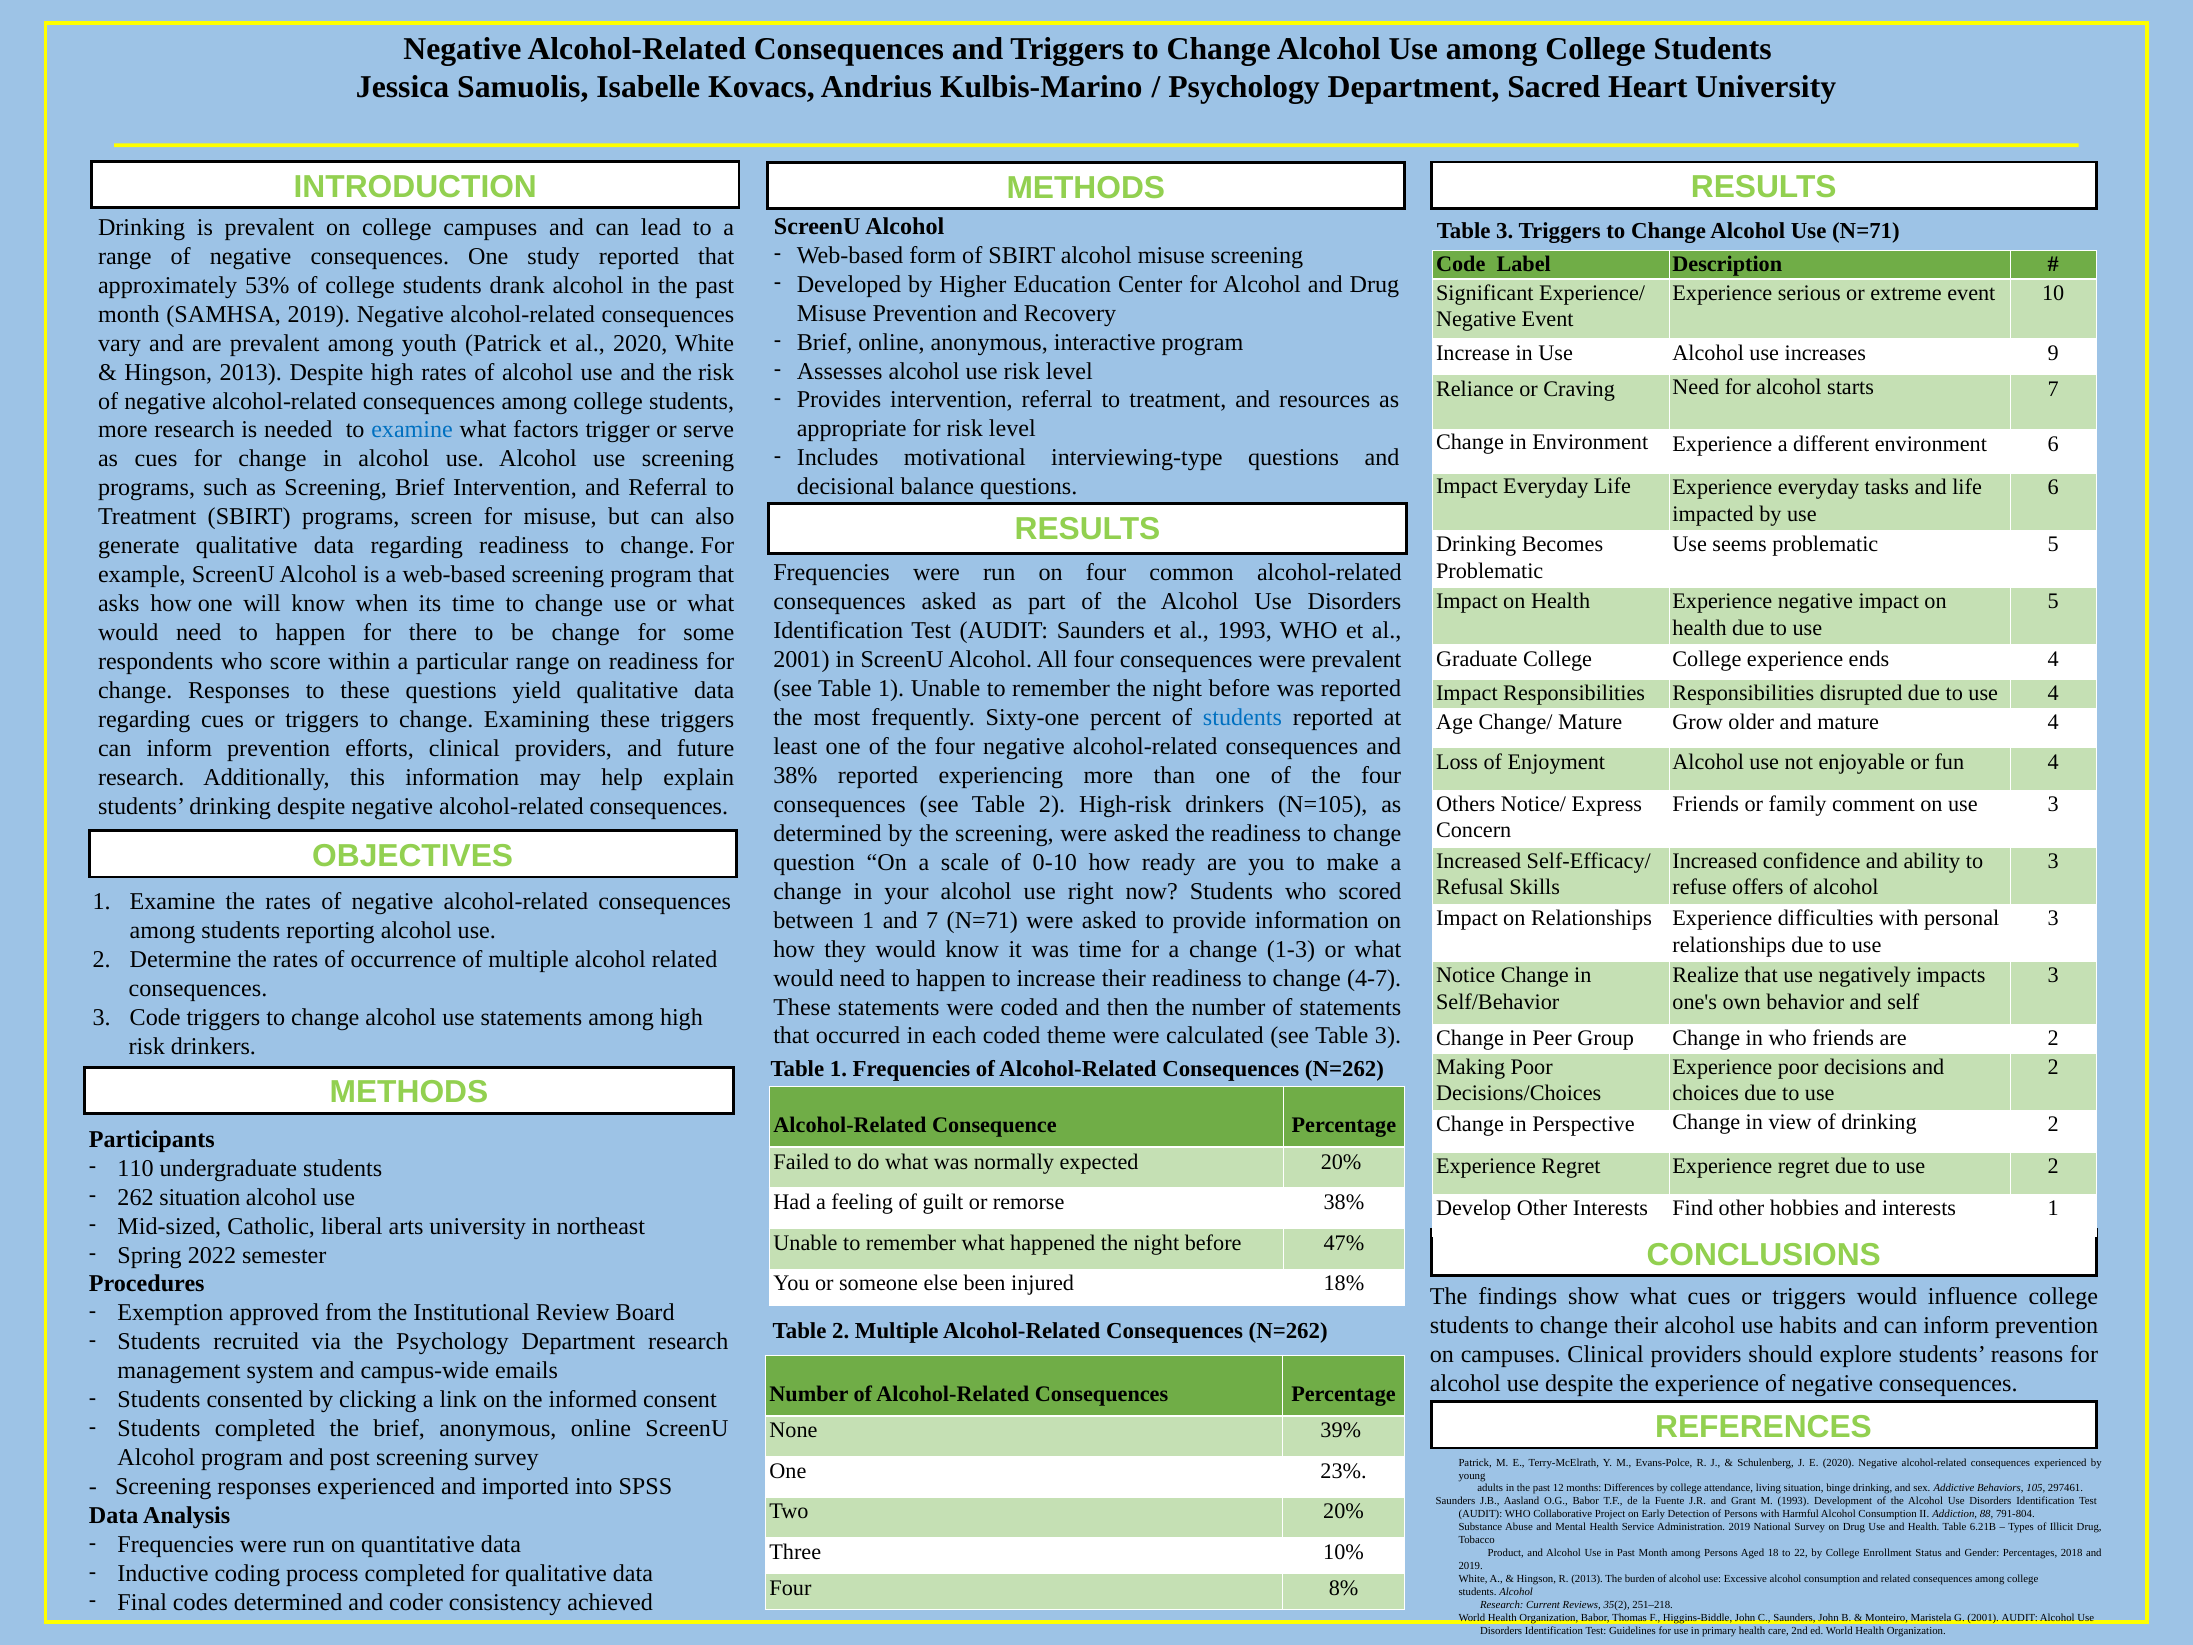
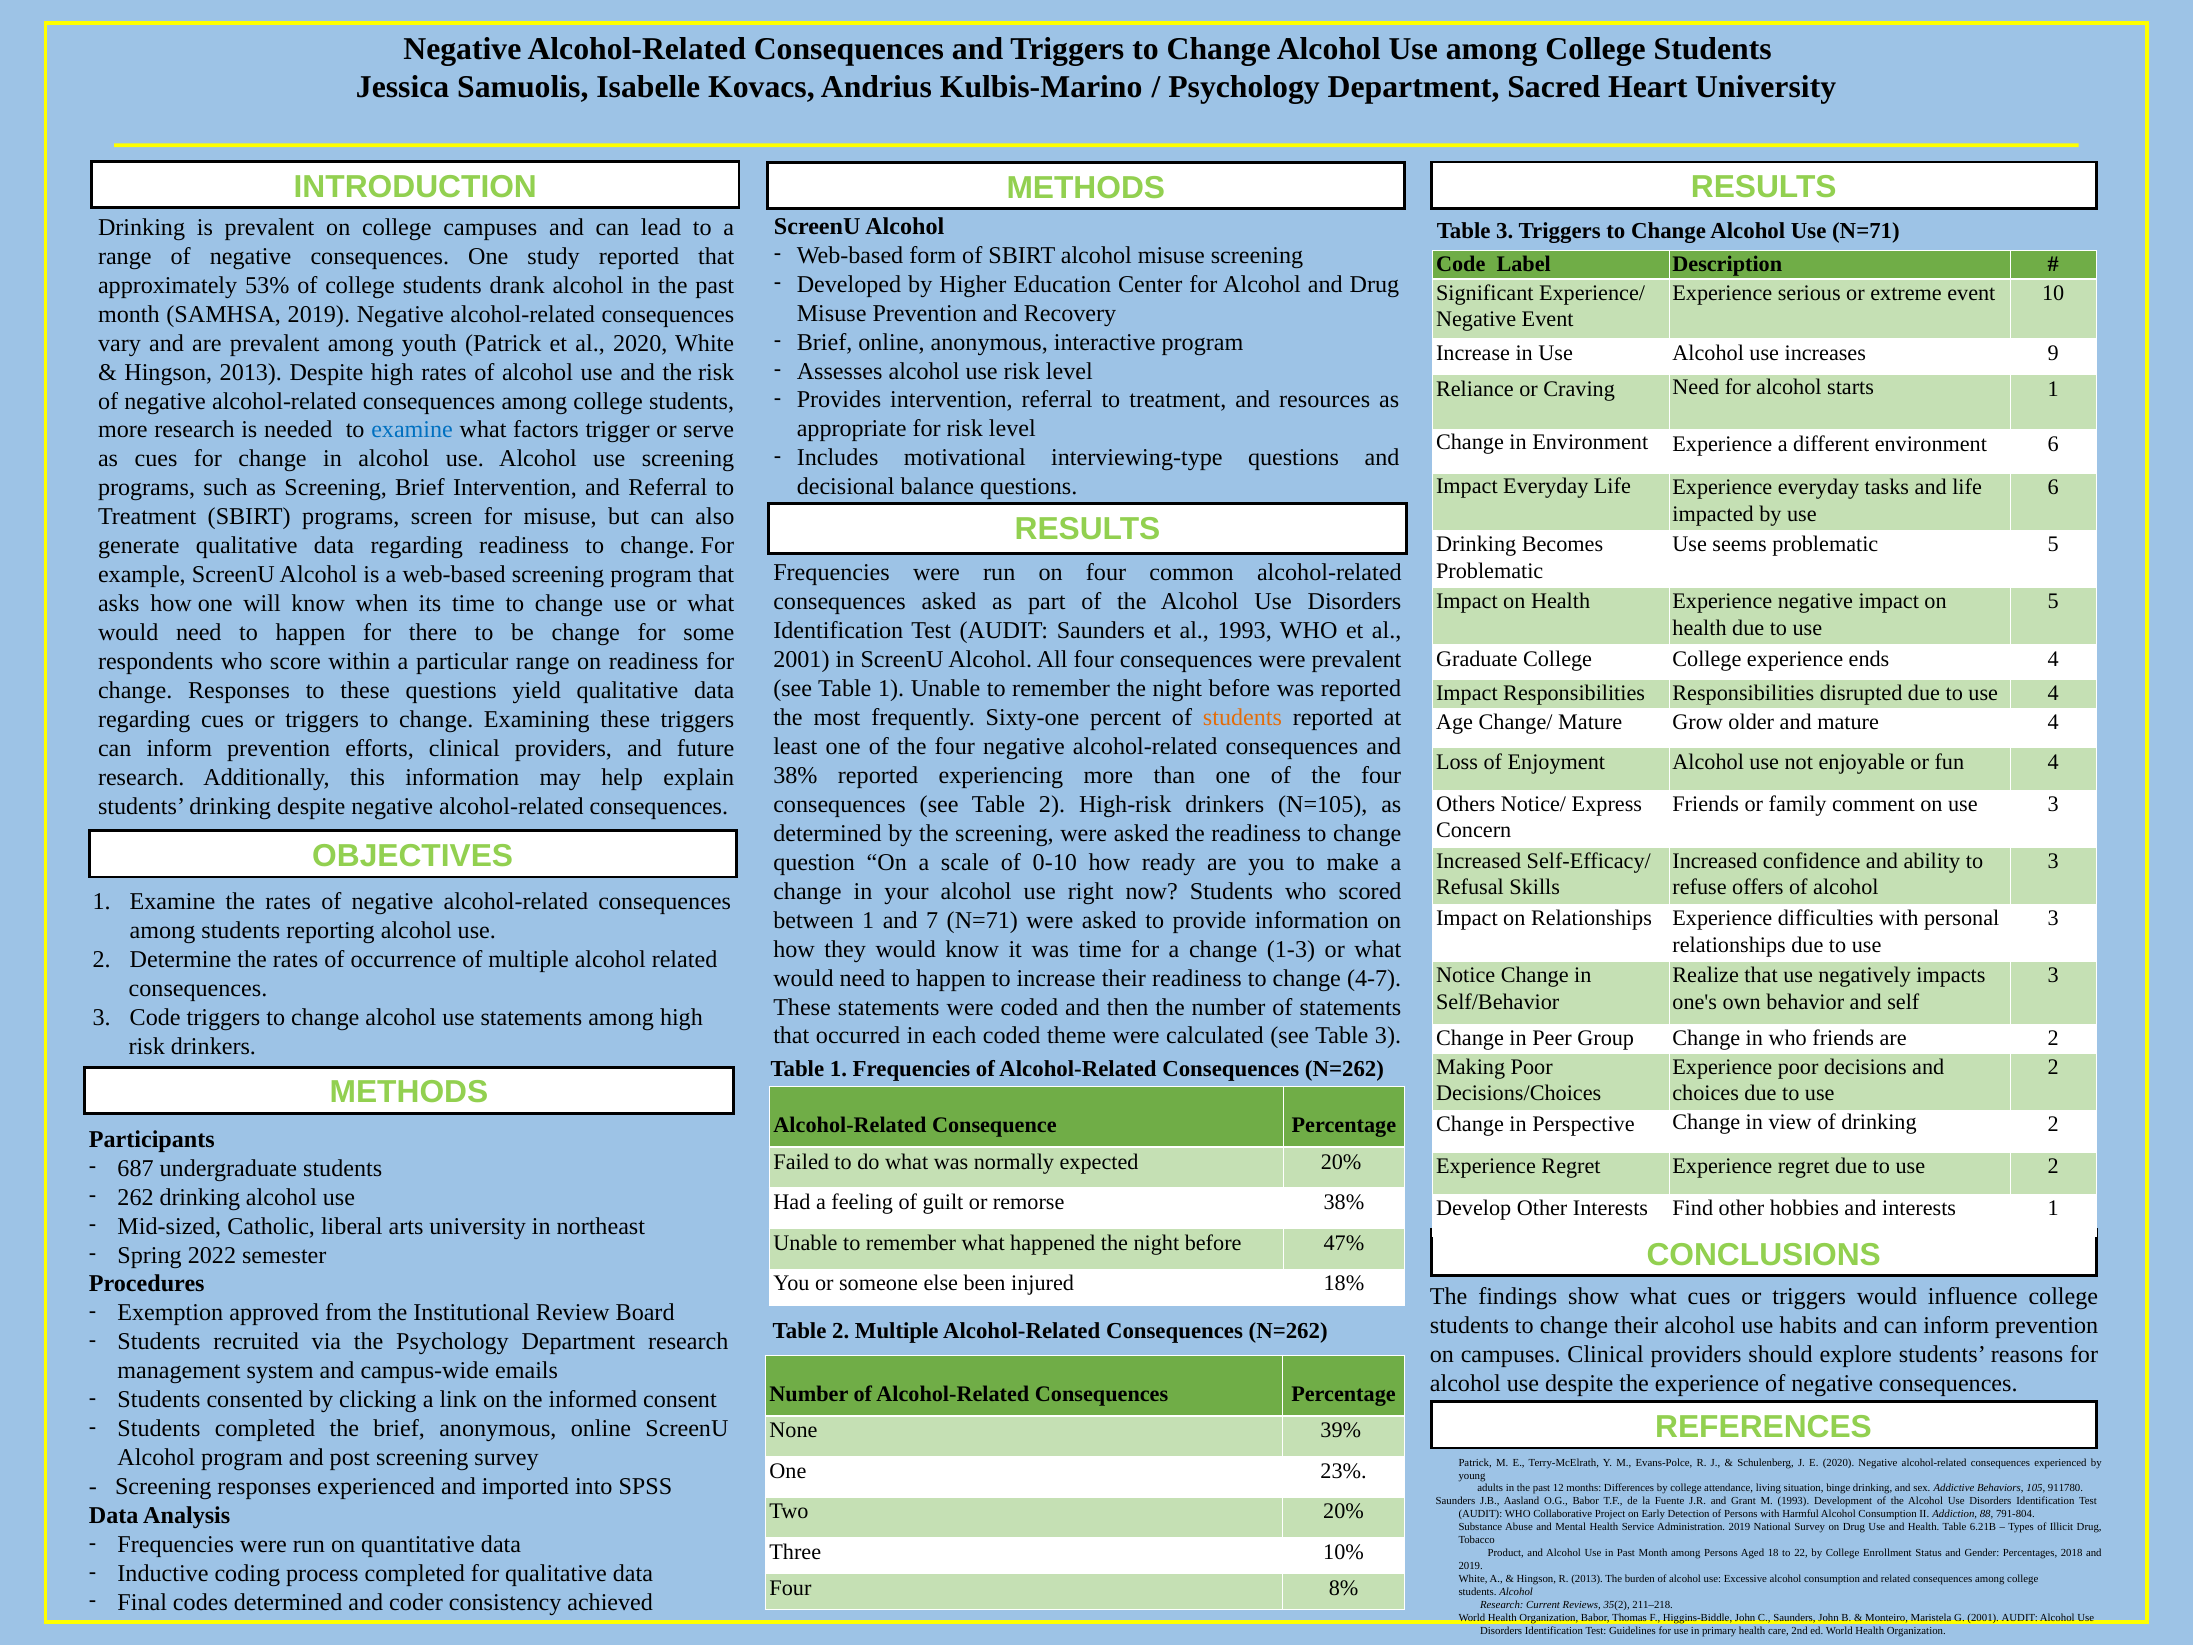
starts 7: 7 -> 1 (2053, 389)
students colour: blue -> orange (1242, 718)
110: 110 -> 687 (136, 1168)
262 situation: situation -> drinking (200, 1197)
297461: 297461 -> 911780 (2066, 1488)
251–218: 251–218 -> 211–218 (1653, 1605)
